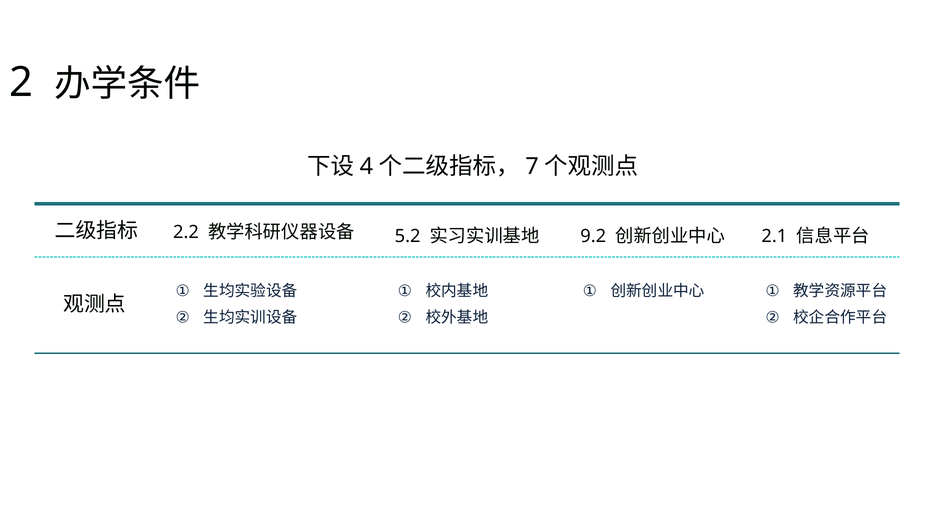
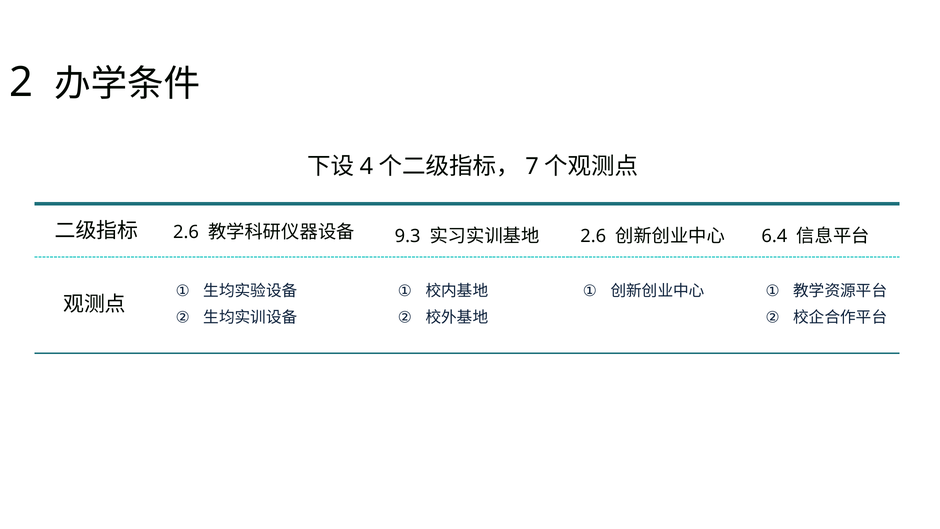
2.2: 2.2 -> 2.6 (186, 232)
5.2: 5.2 -> 9.3 (408, 236)
9.2: 9.2 -> 2.6 (593, 236)
2.1: 2.1 -> 6.4 (774, 236)
